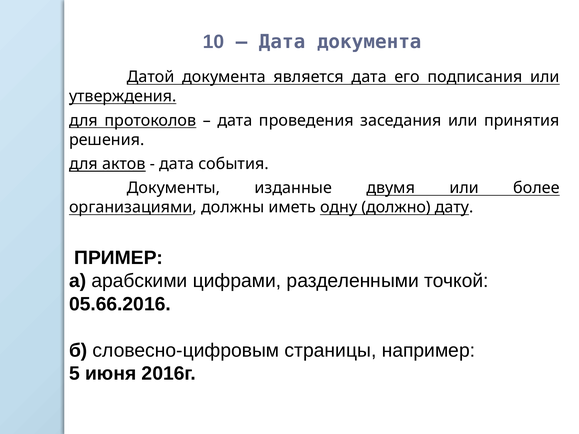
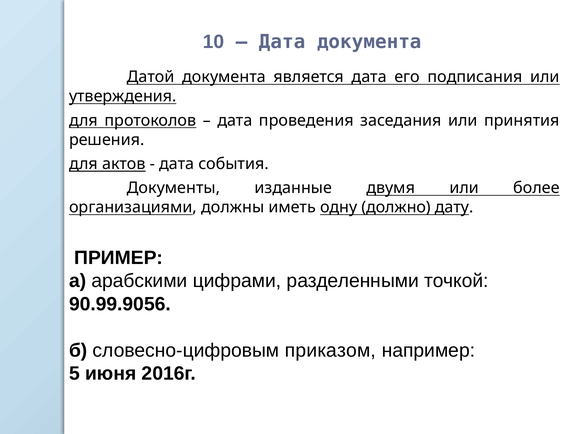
05.66.2016: 05.66.2016 -> 90.99.9056 (120, 304)
страницы: страницы -> приказом (330, 351)
